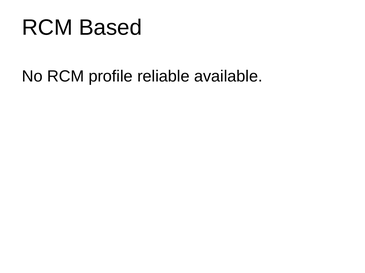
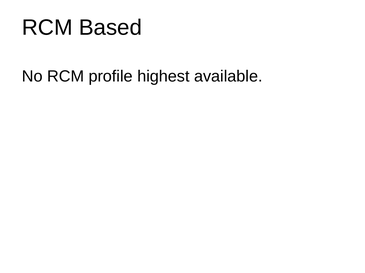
reliable: reliable -> highest (163, 77)
